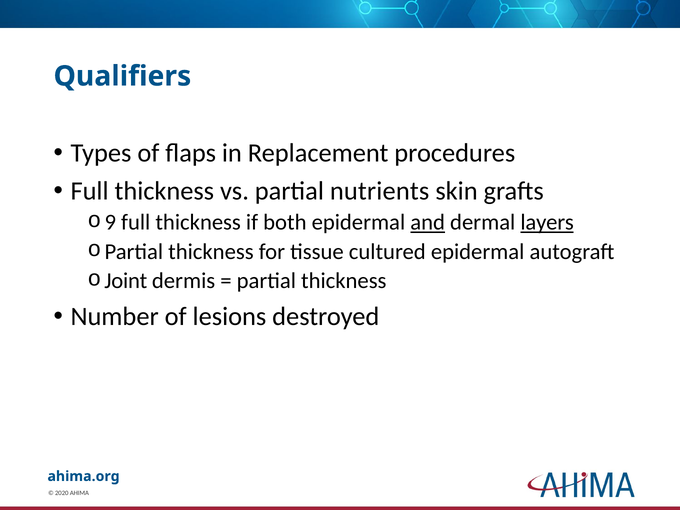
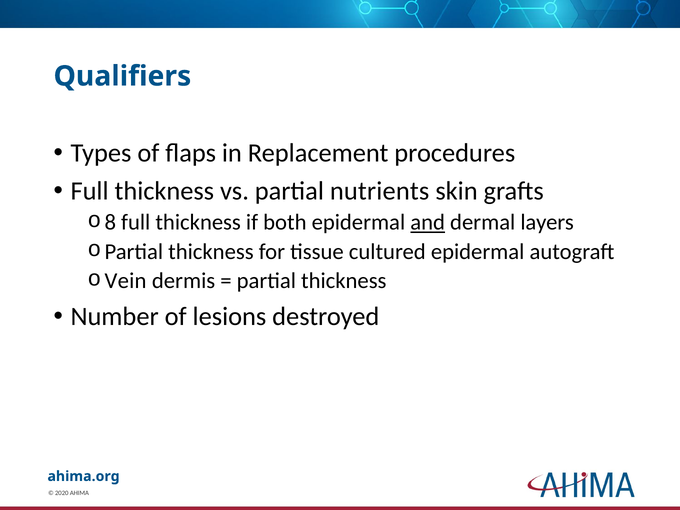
9: 9 -> 8 (110, 222)
layers underline: present -> none (547, 222)
Joint: Joint -> Vein (126, 281)
